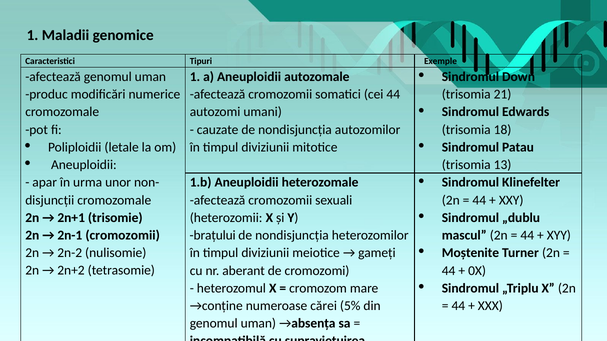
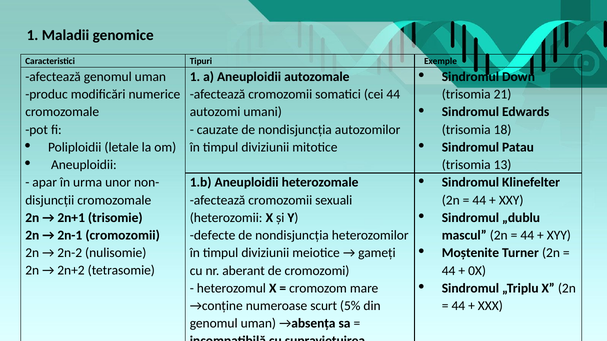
brațului: brațului -> defecte (213, 236)
cărei: cărei -> scurt (324, 306)
